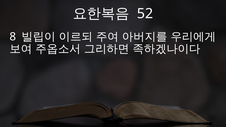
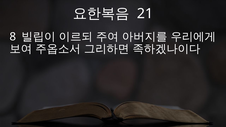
52: 52 -> 21 (145, 14)
